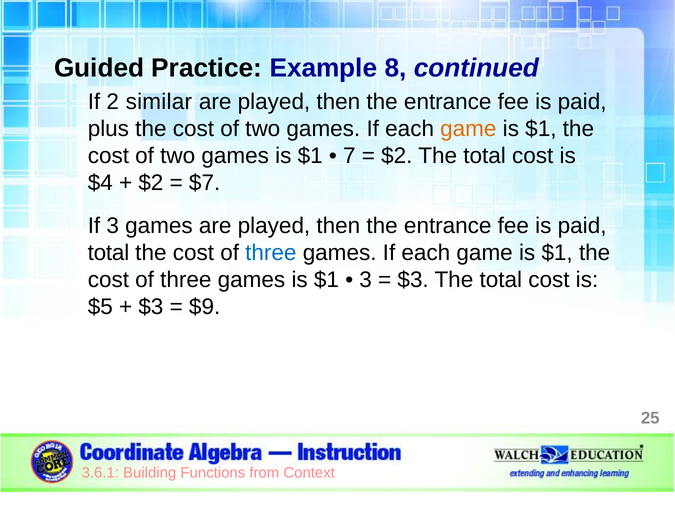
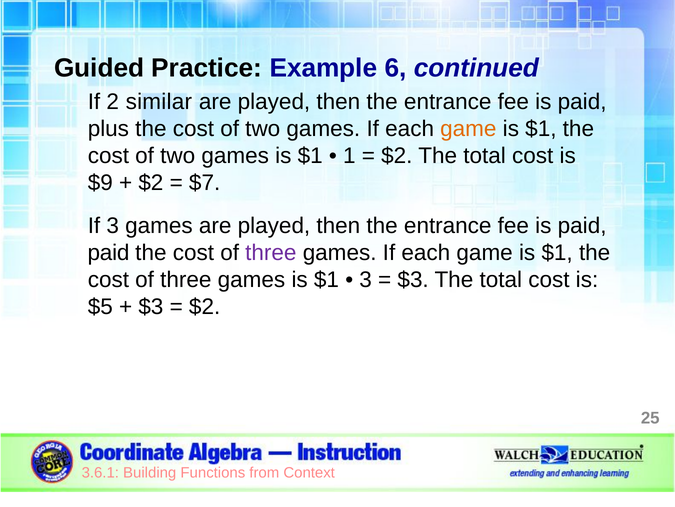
8: 8 -> 6 (395, 68)
7: 7 -> 1 (349, 156)
$4: $4 -> $9 (100, 183)
total: total -> paid (108, 252)
three colour: blue -> purple (271, 252)
$9: $9 -> $2 (205, 306)
